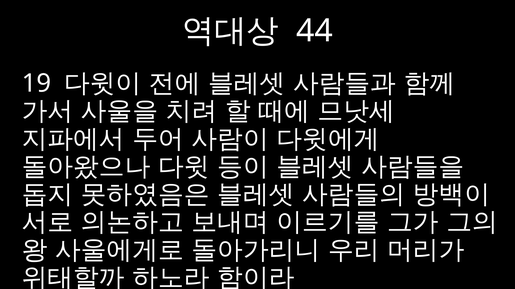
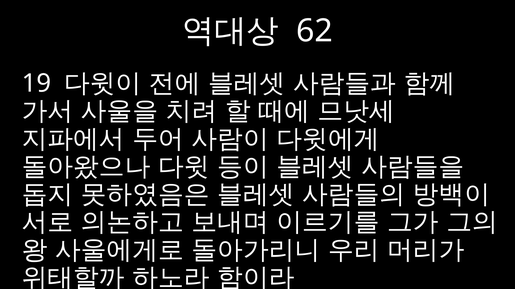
44: 44 -> 62 (314, 31)
